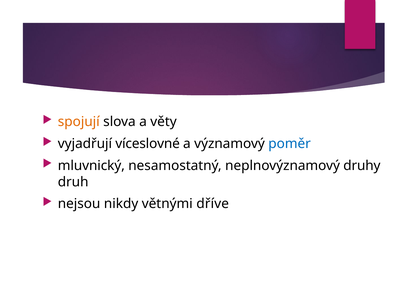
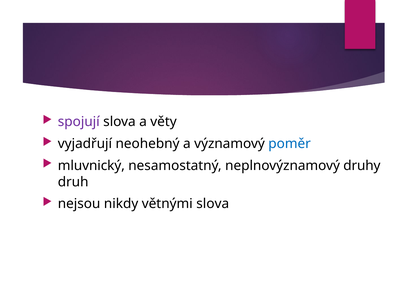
spojují colour: orange -> purple (79, 122)
víceslovné: víceslovné -> neohebný (148, 144)
větnými dříve: dříve -> slova (213, 204)
